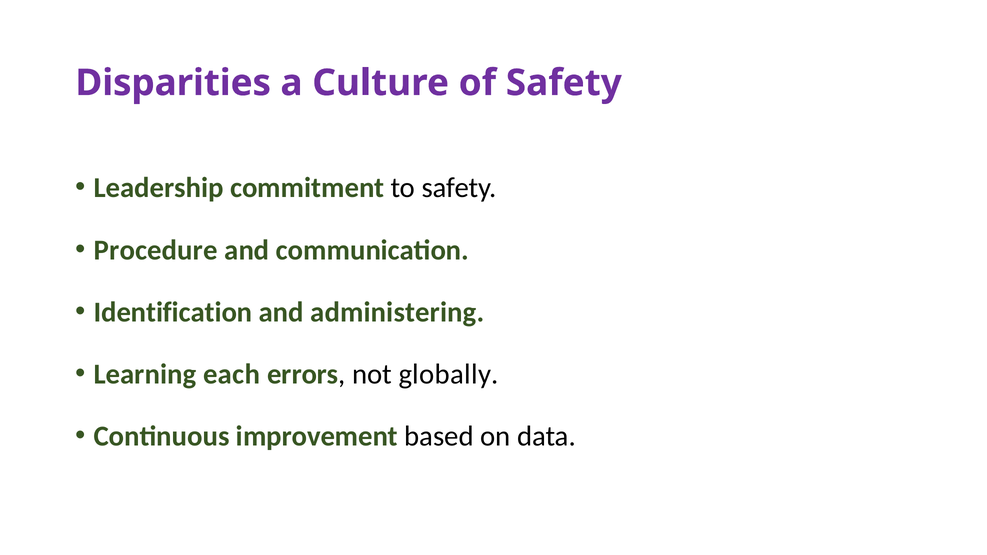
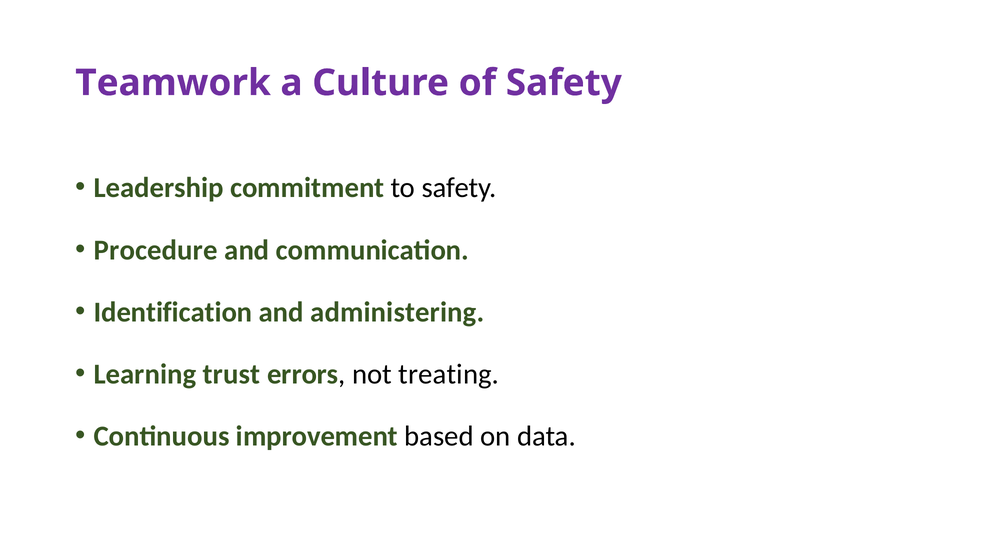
Disparities: Disparities -> Teamwork (173, 83)
each: each -> trust (232, 374)
globally: globally -> treating (449, 374)
